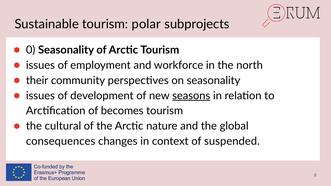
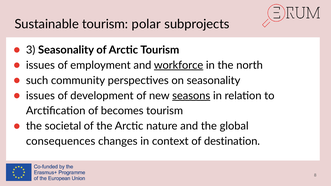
0: 0 -> 3 (31, 50)
workforce underline: none -> present (179, 65)
their: their -> such (37, 81)
cultural: cultural -> societal (63, 126)
suspended: suspended -> destination (232, 141)
